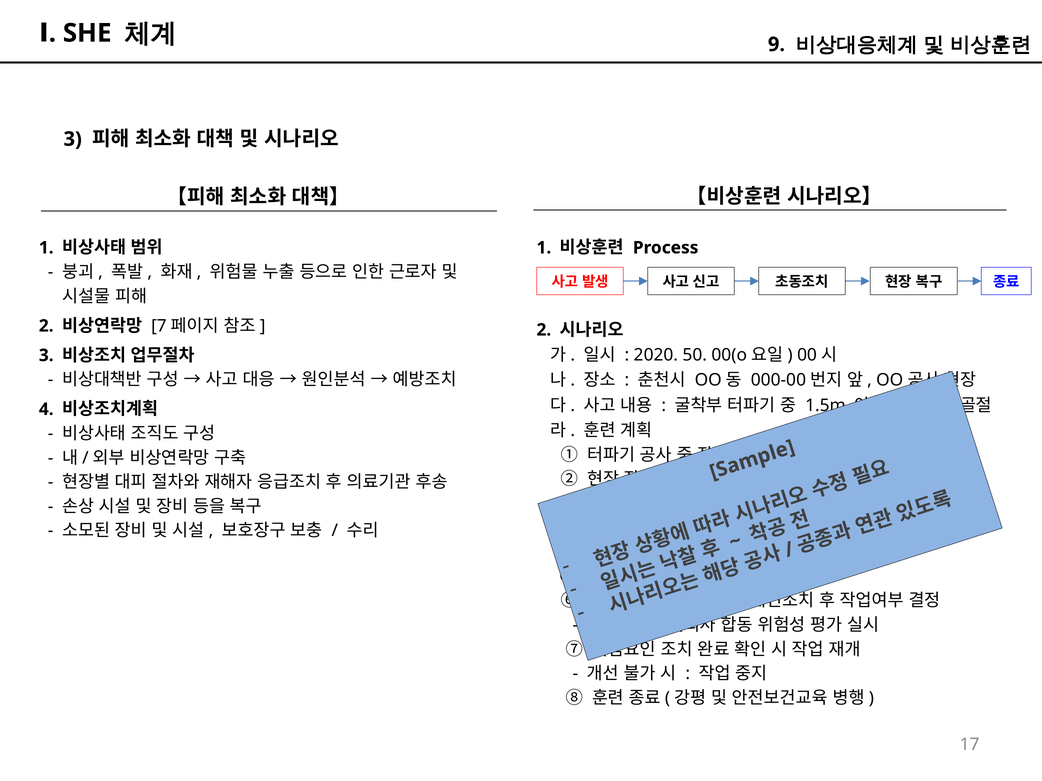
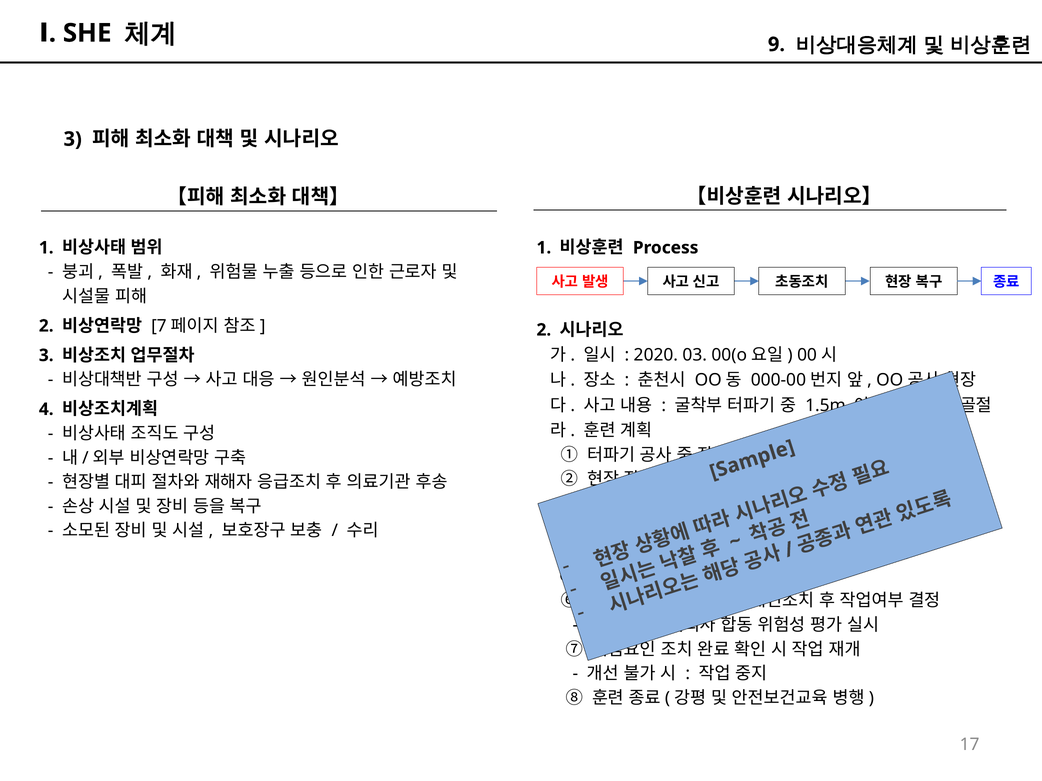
50: 50 -> 03 (695, 355)
